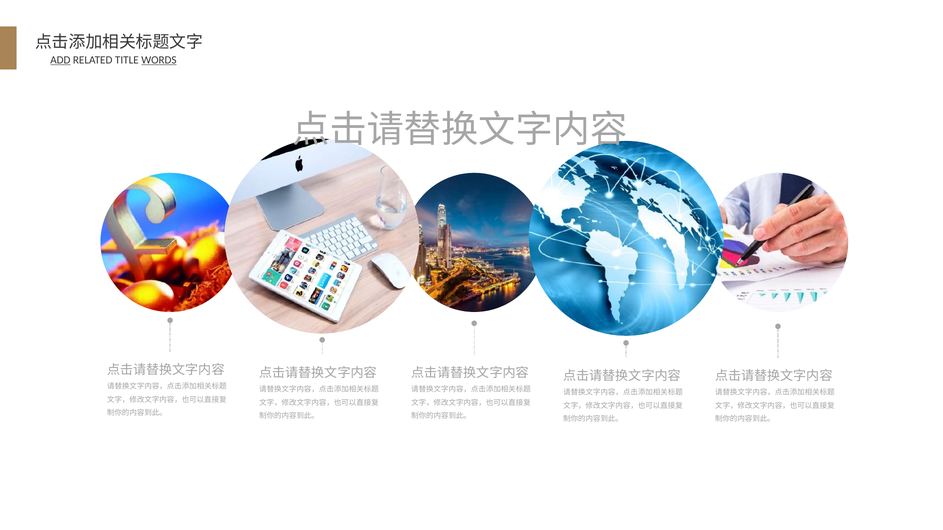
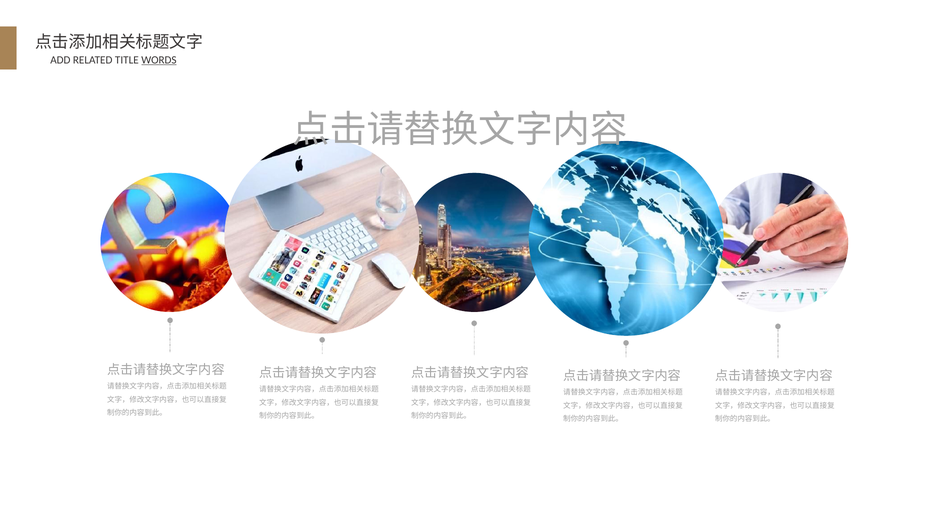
ADD underline: present -> none (60, 60)
